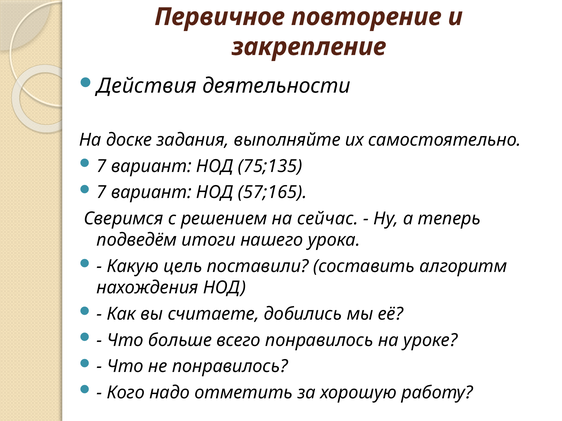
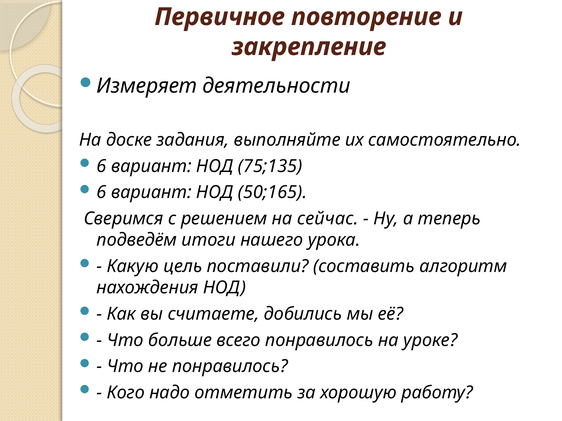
Действия: Действия -> Измеряет (147, 86)
7: 7 -> 6 (102, 166)
7: 7 -> 6 (102, 193)
57;165: 57;165 -> 50;165 (272, 193)
